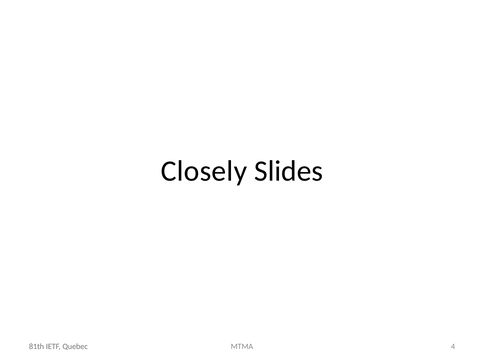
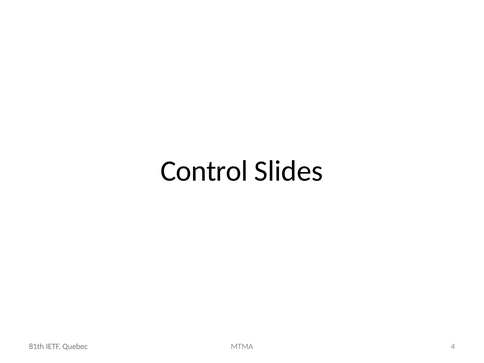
Closely: Closely -> Control (204, 171)
